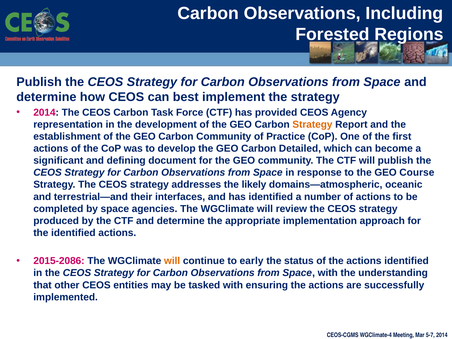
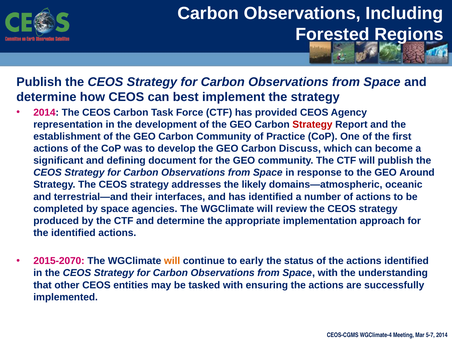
Strategy colour: orange -> red (312, 124)
Detailed: Detailed -> Discuss (300, 148)
Course: Course -> Around (417, 173)
2015-2086: 2015-2086 -> 2015-2070 (59, 261)
